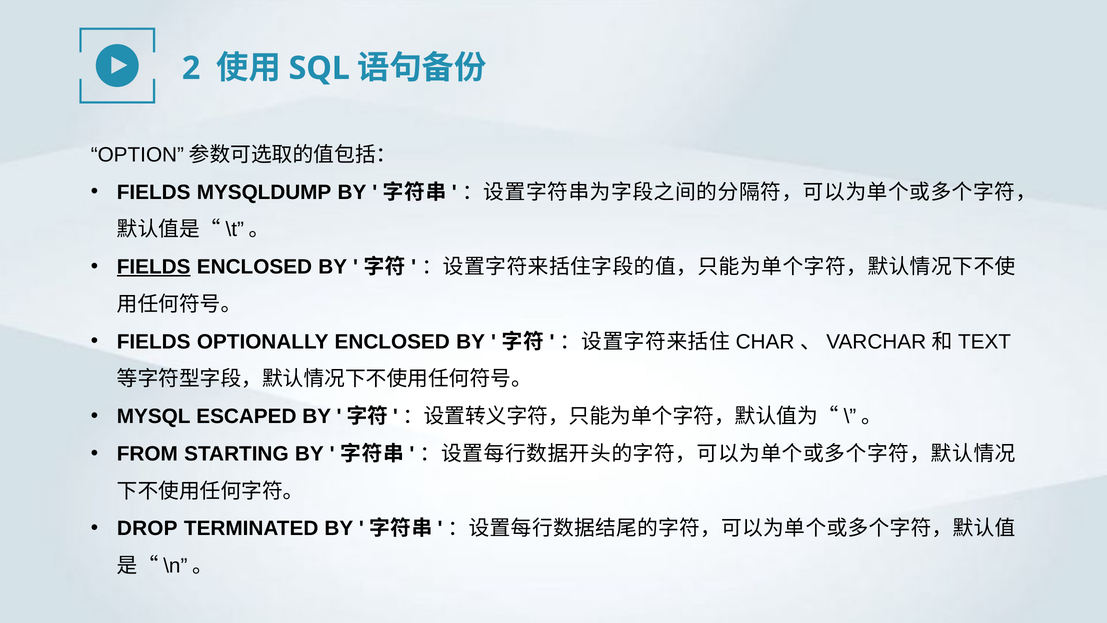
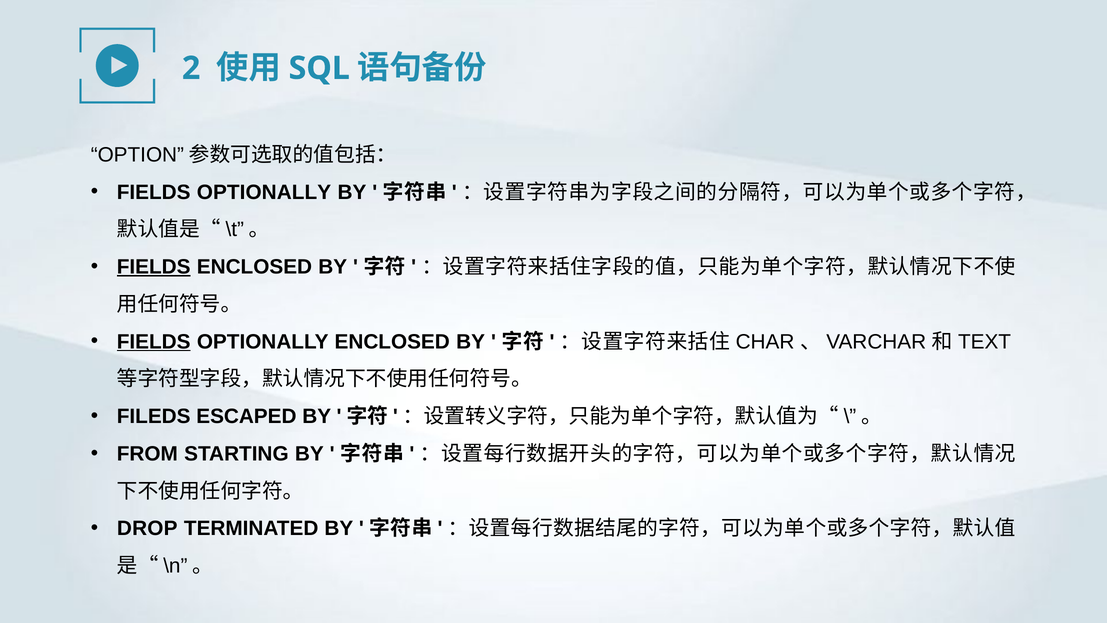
MYSQLDUMP: MYSQLDUMP -> OPTIONALLY (264, 192)
FIELDS underline: none -> present (154, 341)
MYSQL: MYSQL -> FILEDS (154, 416)
